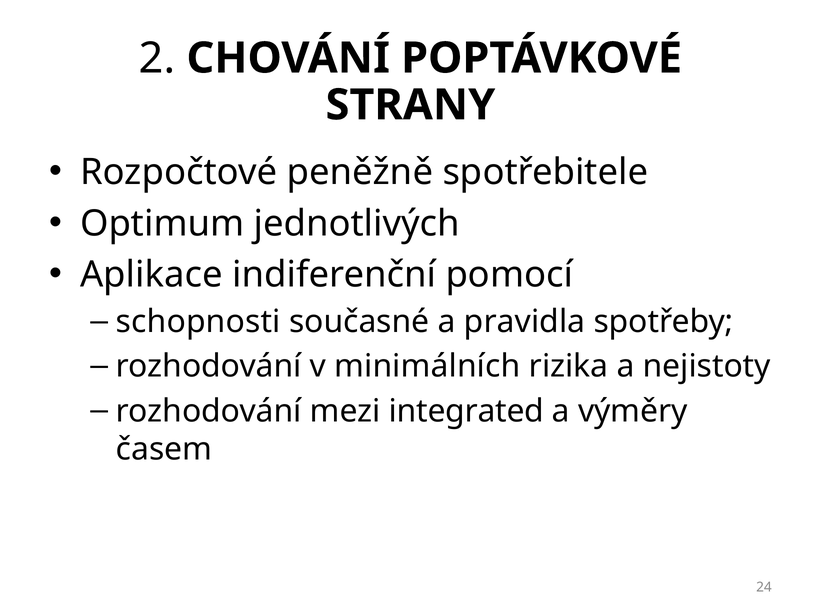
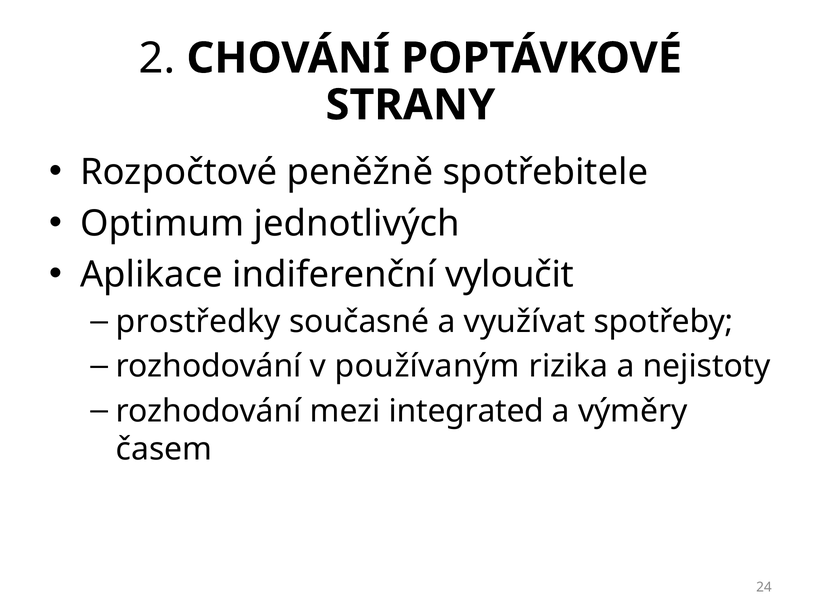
pomocí: pomocí -> vyloučit (509, 275)
schopnosti: schopnosti -> prostředky (198, 322)
pravidla: pravidla -> využívat (525, 322)
minimálních: minimálních -> používaným (427, 366)
